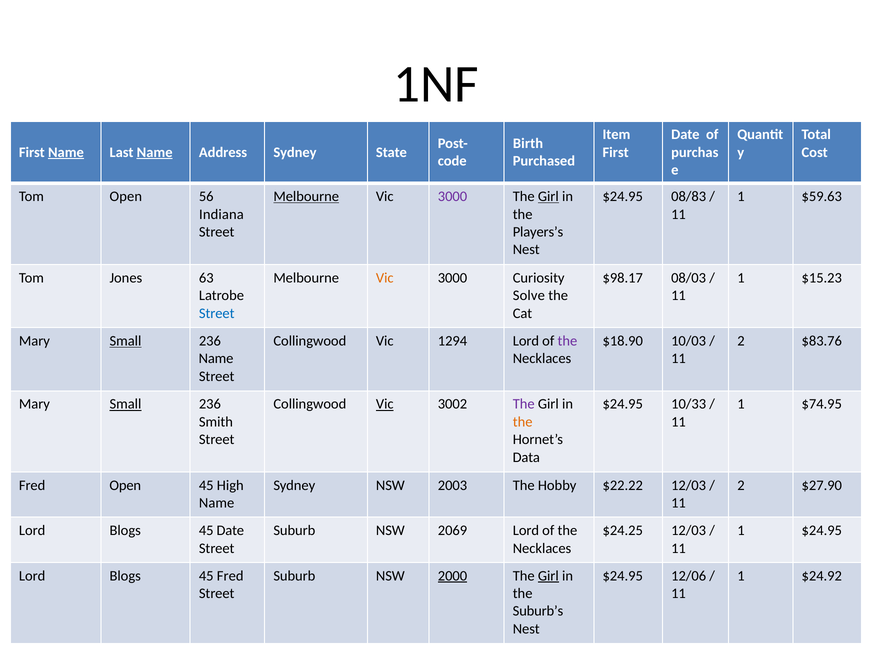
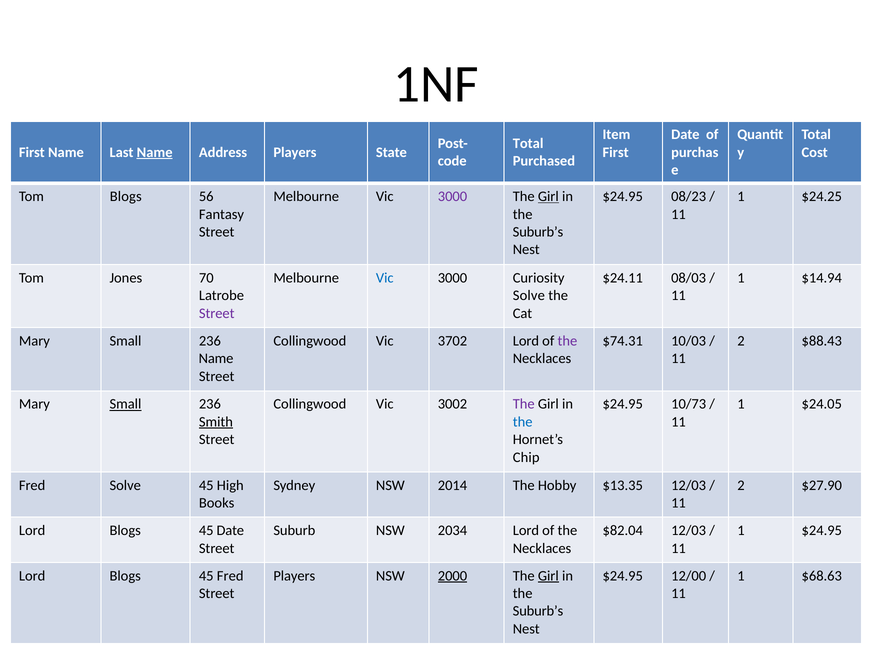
Birth: Birth -> Total (528, 143)
Name underline: present -> none (66, 152)
Address Sydney: Sydney -> Players (295, 152)
Tom Open: Open -> Blogs (126, 197)
Melbourne underline: present -> none (306, 197)
08/83: 08/83 -> 08/23 (689, 197)
$59.63: $59.63 -> $24.25 (822, 197)
Indiana: Indiana -> Fantasy (222, 214)
Players’s: Players’s -> Suburb’s (538, 232)
63: 63 -> 70 (206, 278)
Vic colour: orange -> blue (385, 278)
$98.17: $98.17 -> $24.11 (623, 278)
$15.23: $15.23 -> $14.94 (822, 278)
Street colour: blue -> purple (217, 313)
Small underline: present -> none (125, 341)
1294: 1294 -> 3702 (452, 341)
$18.90: $18.90 -> $74.31 (623, 341)
$83.76: $83.76 -> $88.43 (822, 341)
Vic underline: present -> none (385, 404)
10/33: 10/33 -> 10/73 (689, 404)
$74.95: $74.95 -> $24.05 (822, 404)
Smith underline: none -> present (216, 422)
the colour: orange -> blue (523, 422)
Data: Data -> Chip (526, 457)
Fred Open: Open -> Solve (125, 485)
2003: 2003 -> 2014 (452, 485)
$22.22: $22.22 -> $13.35 (623, 485)
Name: Name -> Books (217, 503)
2069: 2069 -> 2034 (452, 531)
$24.25: $24.25 -> $82.04 (623, 531)
Suburb: Suburb -> Players (294, 576)
12/06: 12/06 -> 12/00 (689, 576)
$24.92: $24.92 -> $68.63 (822, 576)
